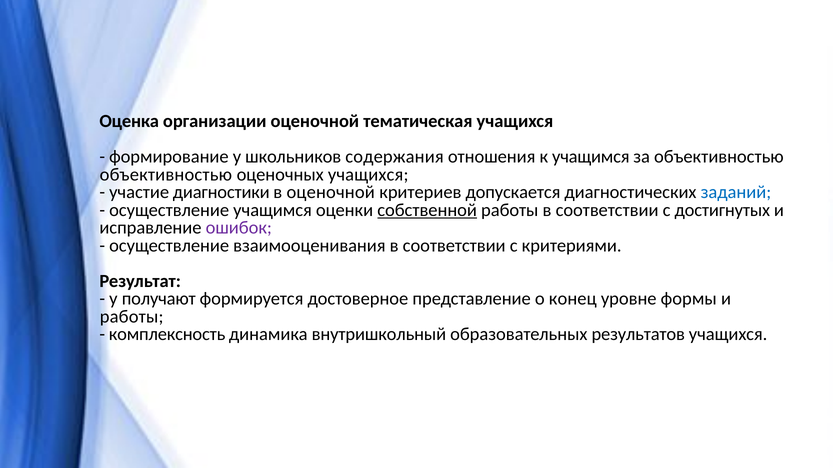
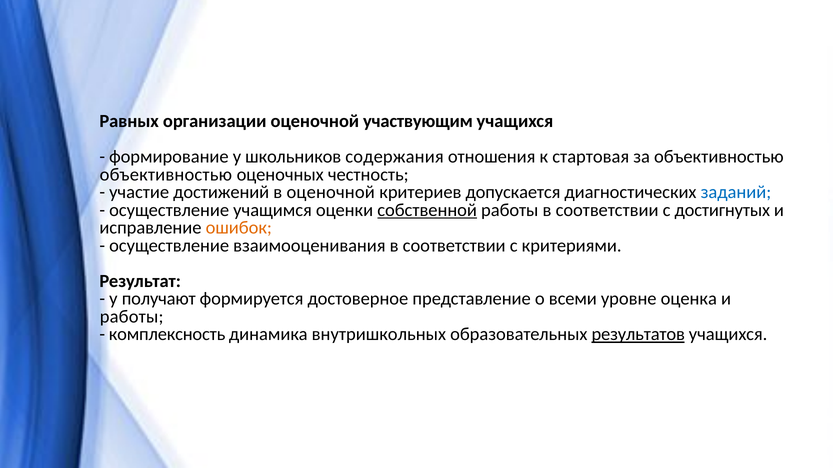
Оценка: Оценка -> Равных (129, 121)
тематическая: тематическая -> участвующим (418, 121)
к учащимся: учащимся -> стартовая (591, 157)
оценочных учащихся: учащихся -> честность (368, 175)
диагностики: диагностики -> достижений (221, 193)
ошибок colour: purple -> orange (239, 228)
конец: конец -> всеми (573, 299)
формы: формы -> оценка (689, 299)
внутришкольный: внутришкольный -> внутришкольных (379, 335)
результатов underline: none -> present (638, 335)
